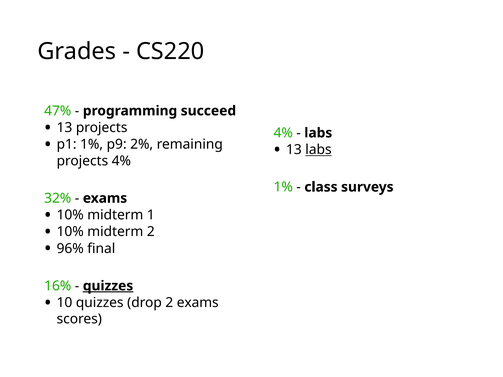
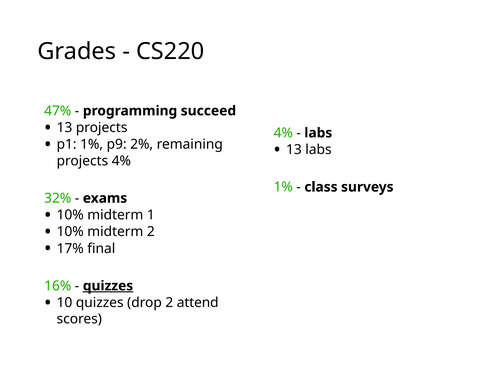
labs underline: present -> none (318, 150)
96%: 96% -> 17% (70, 249)
2 exams: exams -> attend (198, 303)
